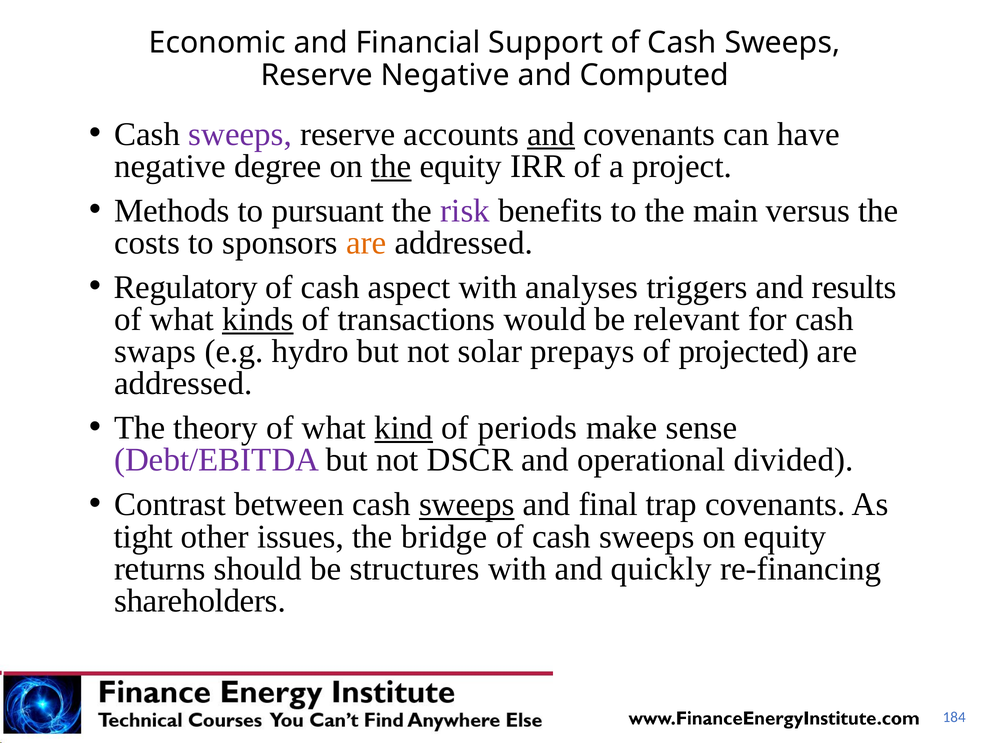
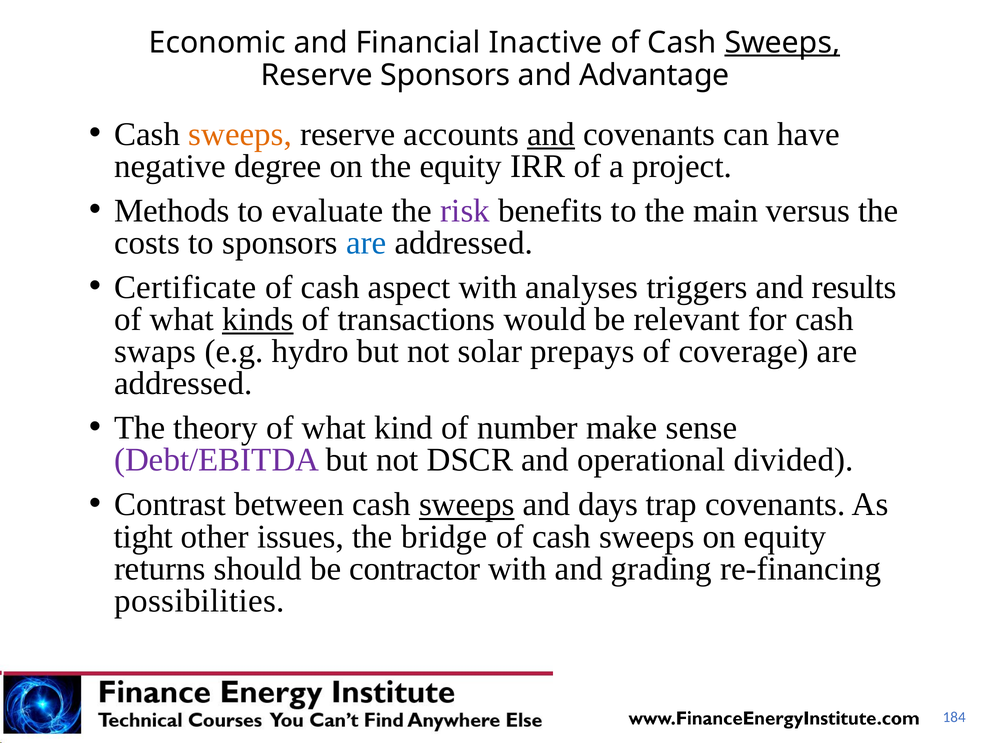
Support: Support -> Inactive (546, 43)
Sweeps underline: none -> present (782, 43)
Reserve Negative: Negative -> Sponsors (445, 75)
Computed: Computed -> Advantage (654, 75)
sweeps colour: purple -> orange (240, 134)
the underline: present -> none (391, 166)
pursuant: pursuant -> evaluate (328, 211)
are colour: orange -> blue (366, 243)
Regulatory: Regulatory -> Certificate (185, 287)
projected: projected -> coverage (744, 352)
kind underline: present -> none (404, 428)
periods: periods -> number (527, 428)
final: final -> days (608, 505)
structures: structures -> contractor (415, 569)
quickly: quickly -> grading (661, 569)
shareholders: shareholders -> possibilities (200, 601)
